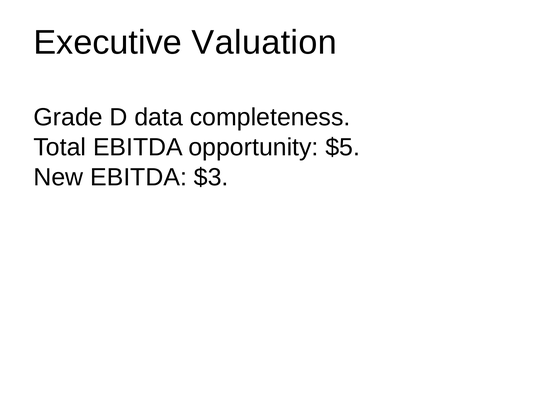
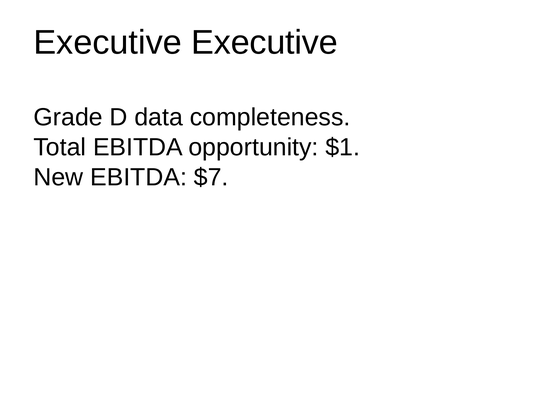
Executive Valuation: Valuation -> Executive (265, 43)
$5: $5 -> $1 (343, 147)
$3: $3 -> $7 (211, 177)
